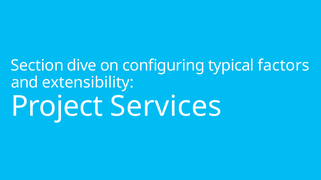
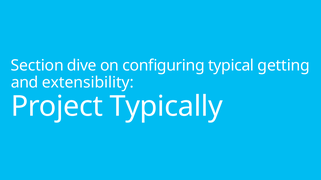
factors: factors -> getting (284, 66)
Services: Services -> Typically (166, 107)
